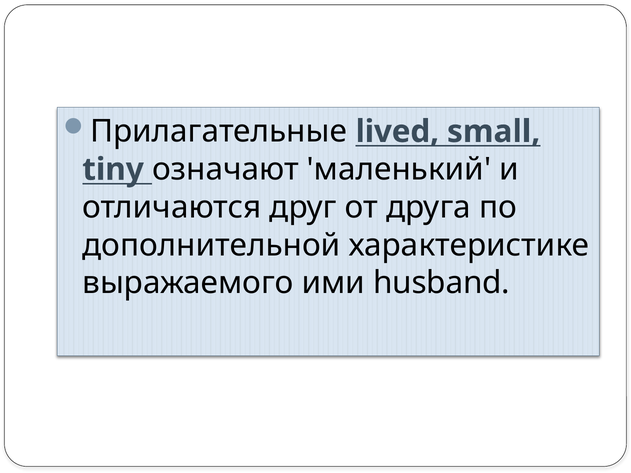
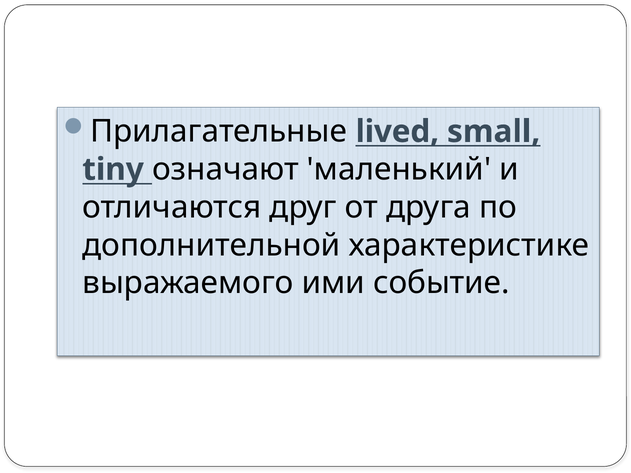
husband: husband -> событие (441, 283)
